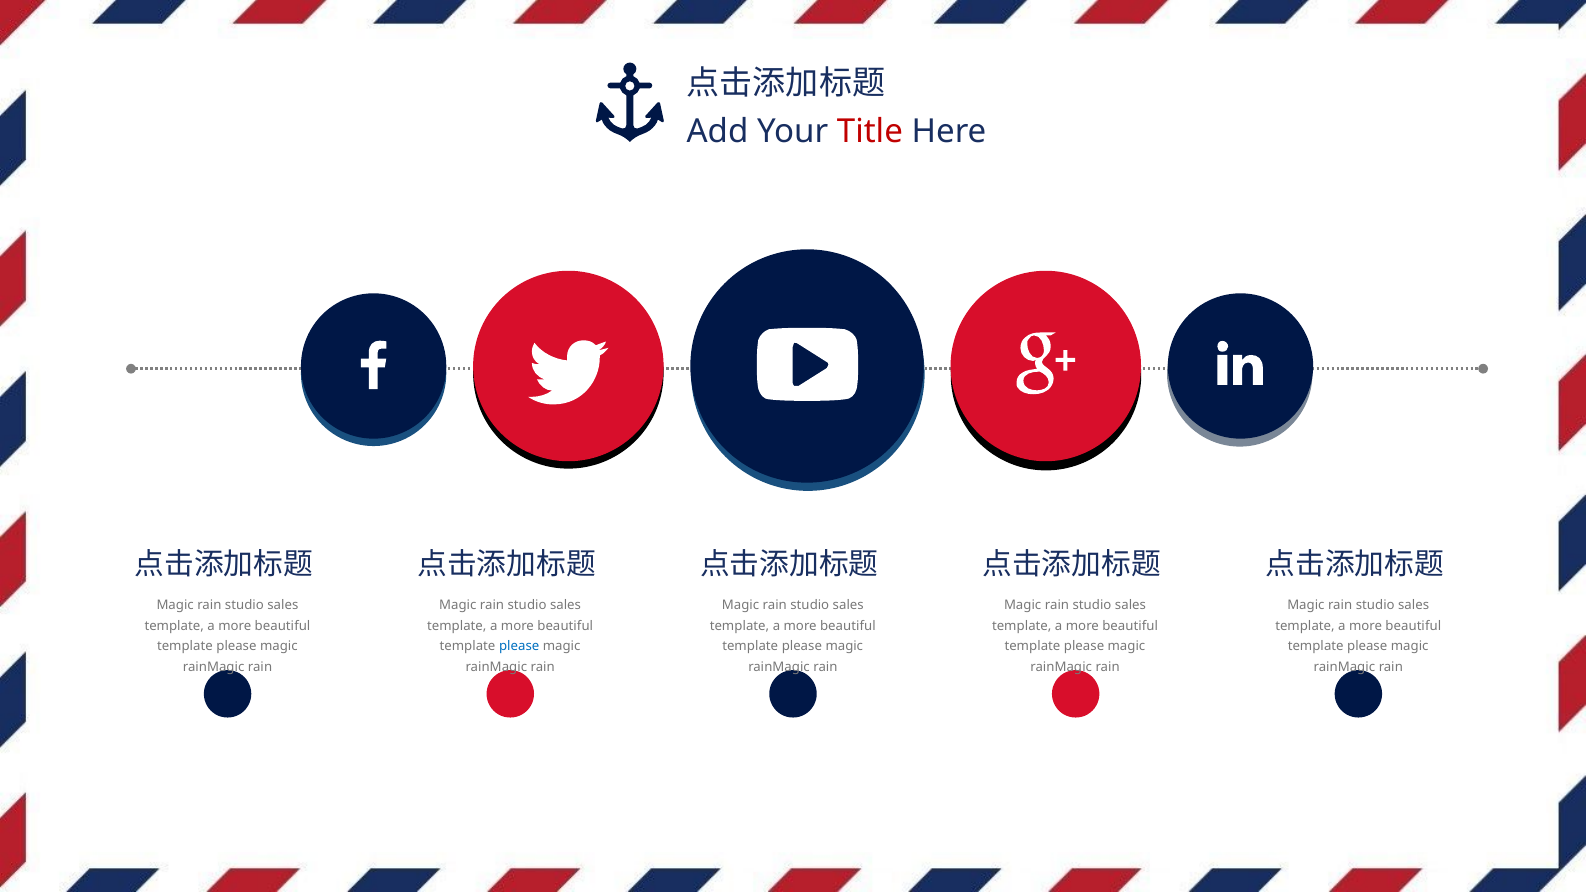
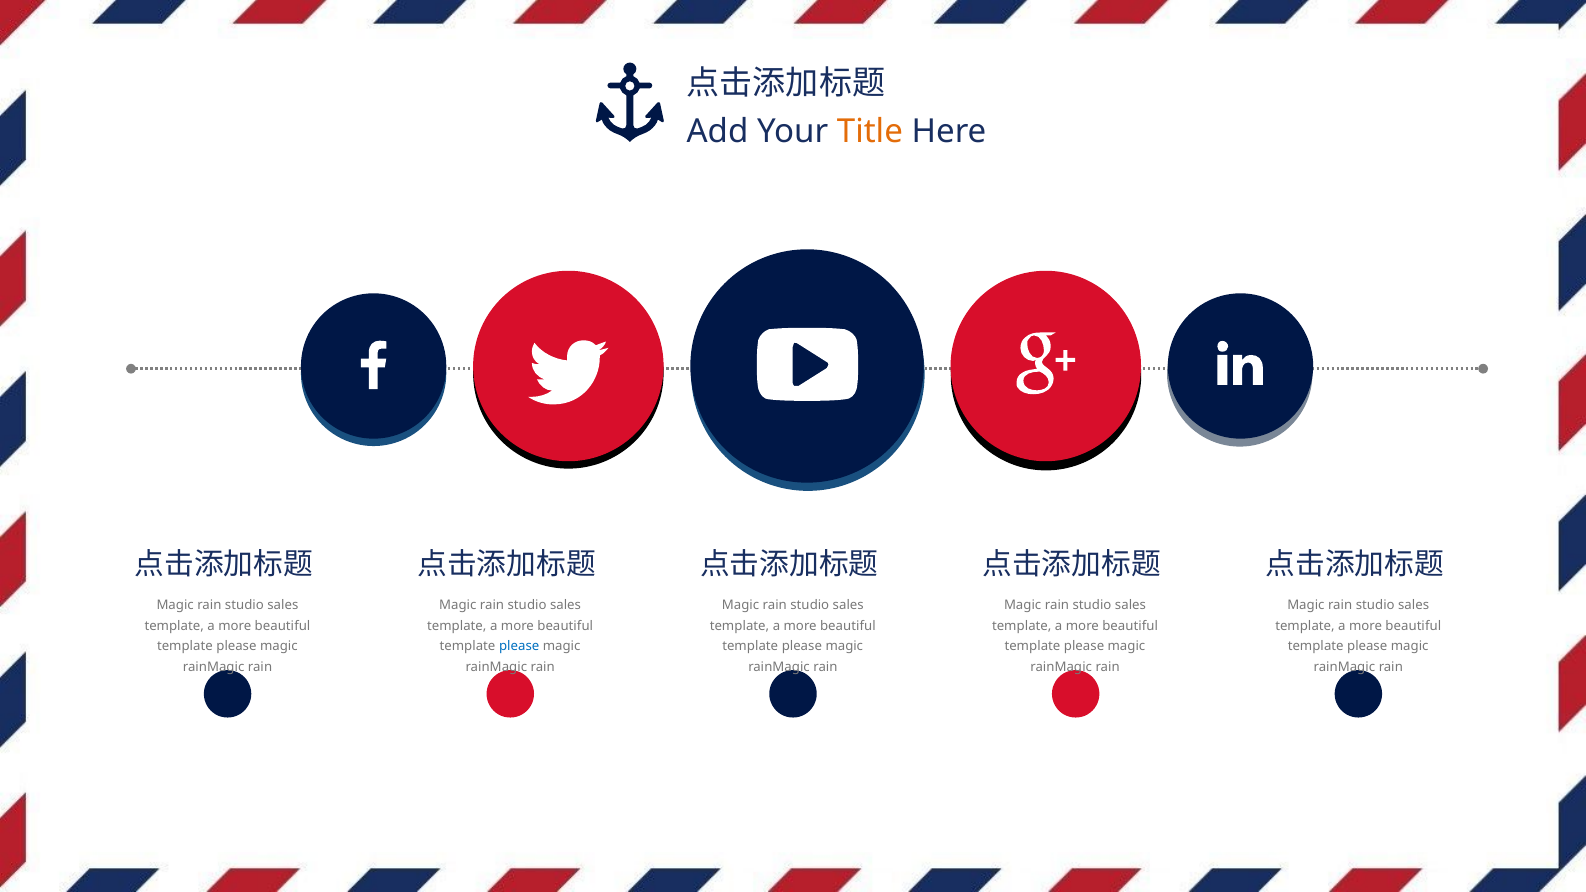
Title colour: red -> orange (870, 132)
